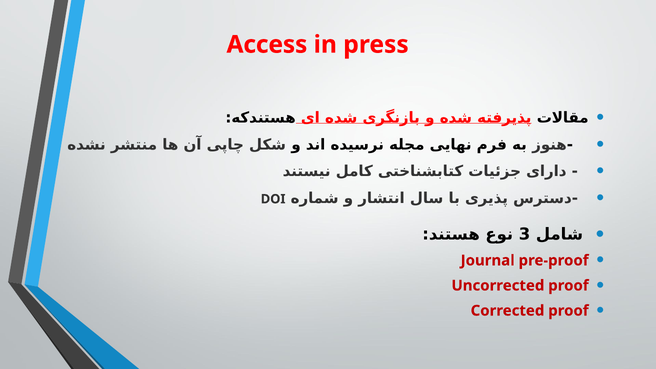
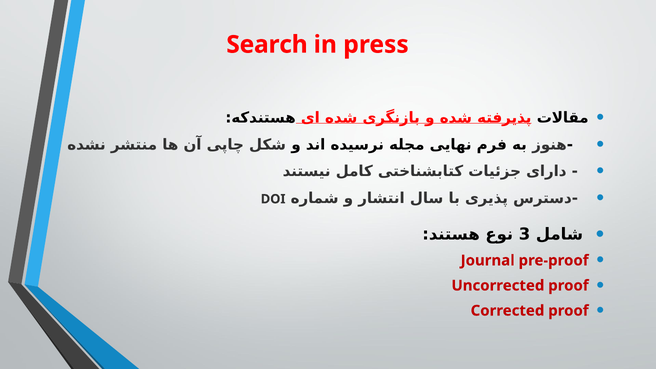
Access: Access -> Search (267, 45)
